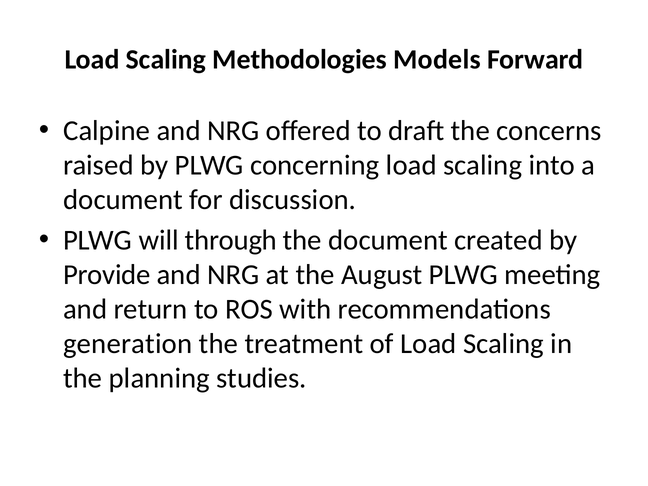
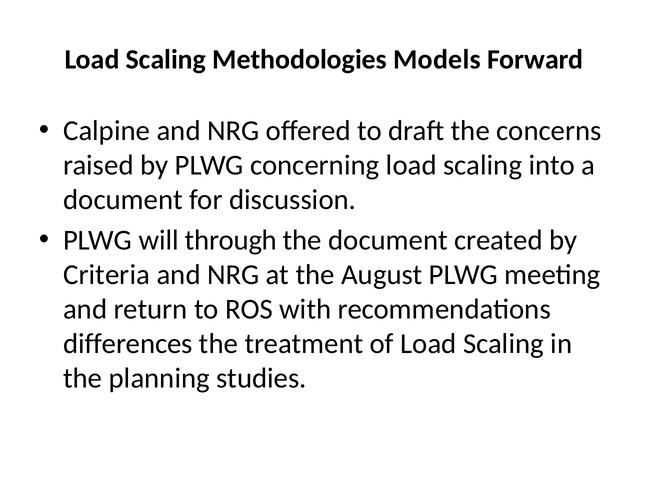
Provide: Provide -> Criteria (107, 275)
generation: generation -> differences (128, 344)
